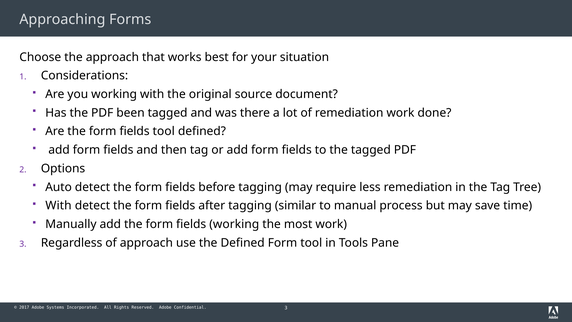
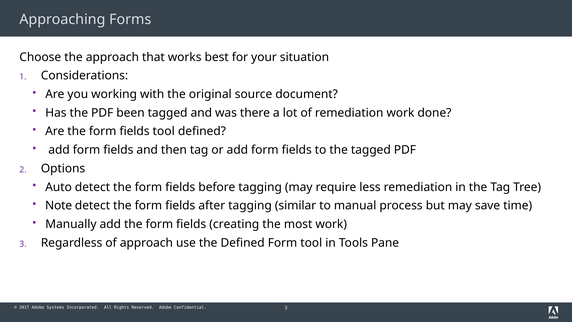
With: With -> Note (59, 206)
fields working: working -> creating (234, 224)
